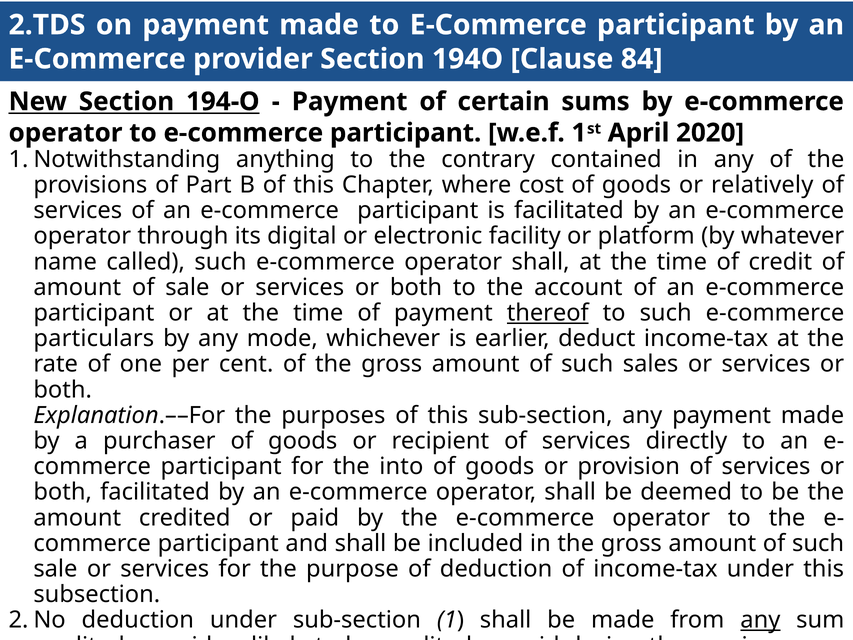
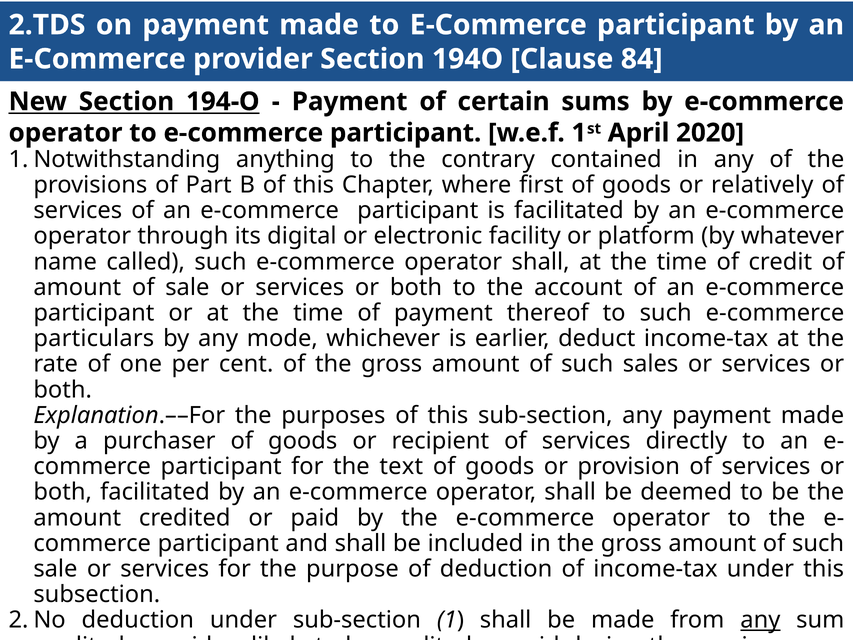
cost: cost -> first (541, 185)
thereof underline: present -> none (548, 313)
into: into -> text (401, 466)
